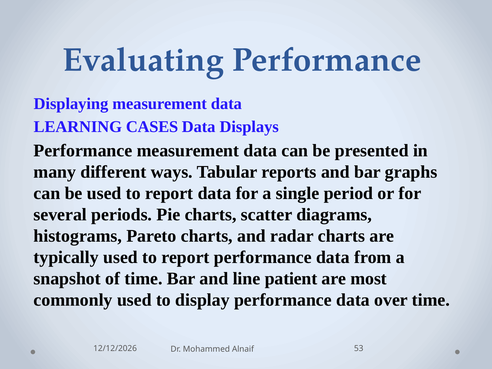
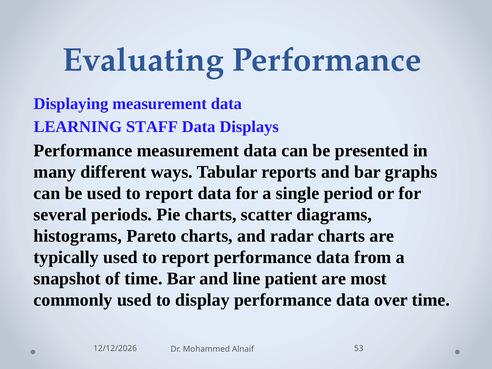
CASES: CASES -> STAFF (152, 127)
